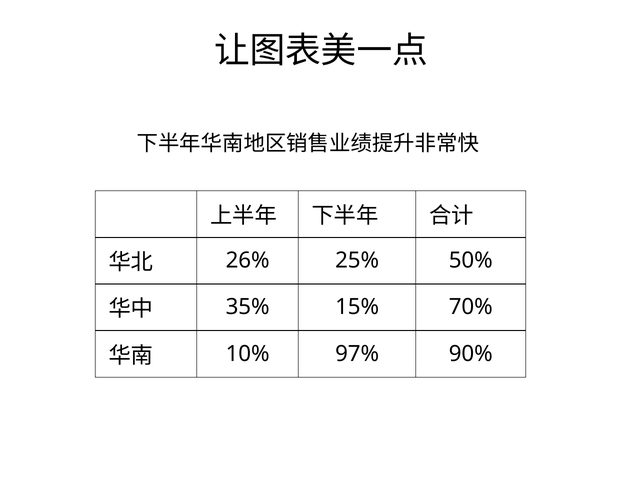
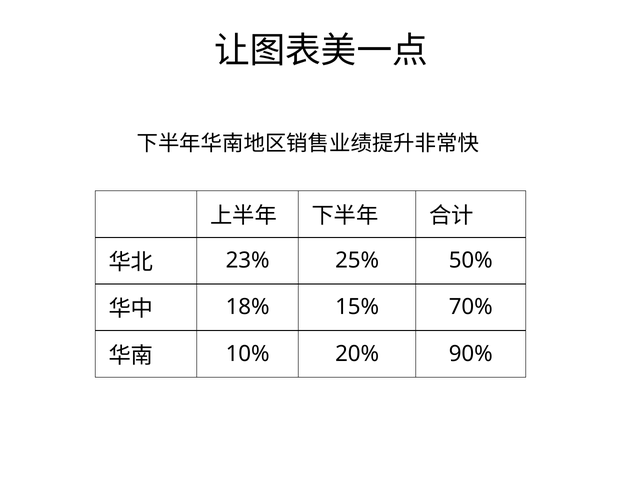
26%: 26% -> 23% (248, 260)
35%: 35% -> 18% (248, 307)
97%: 97% -> 20% (357, 353)
